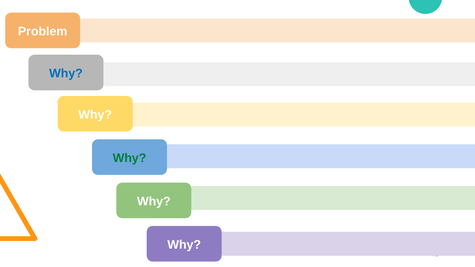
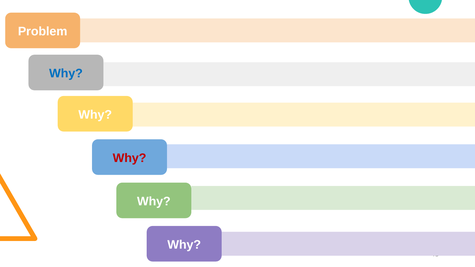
Why colour: green -> red (129, 158)
